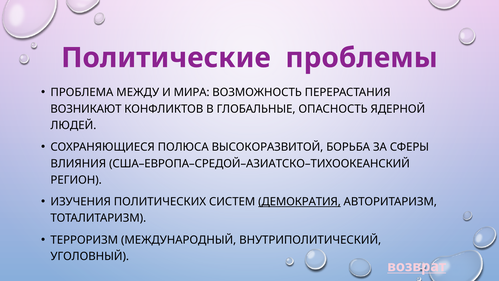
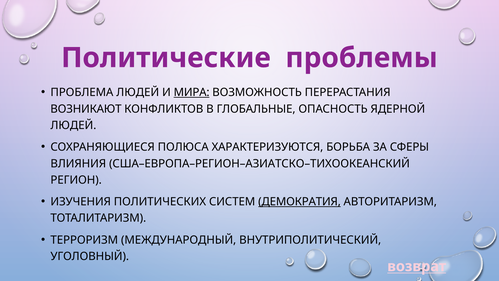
ПРОБЛЕМА МЕЖДУ: МЕЖДУ -> ЛЮДЕЙ (138, 92)
МИРА underline: none -> present (192, 92)
ВЫСОКОРАЗВИТОЙ: ВЫСОКОРАЗВИТОЙ -> ХАРАКТЕРИЗУЮТСЯ (267, 147)
США–ЕВРОПА–СРЕДОЙ–АЗИАТСКО–ТИХООКЕАНСКИЙ: США–ЕВРОПА–СРЕДОЙ–АЗИАТСКО–ТИХООКЕАНСКИЙ -> США–ЕВРОПА–РЕГИОН–АЗИАТСКО–ТИХООКЕАНСКИЙ (259, 163)
